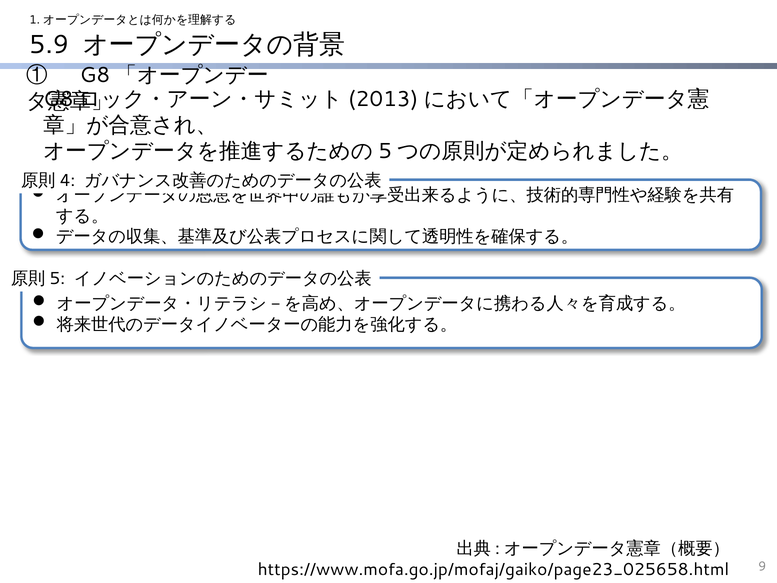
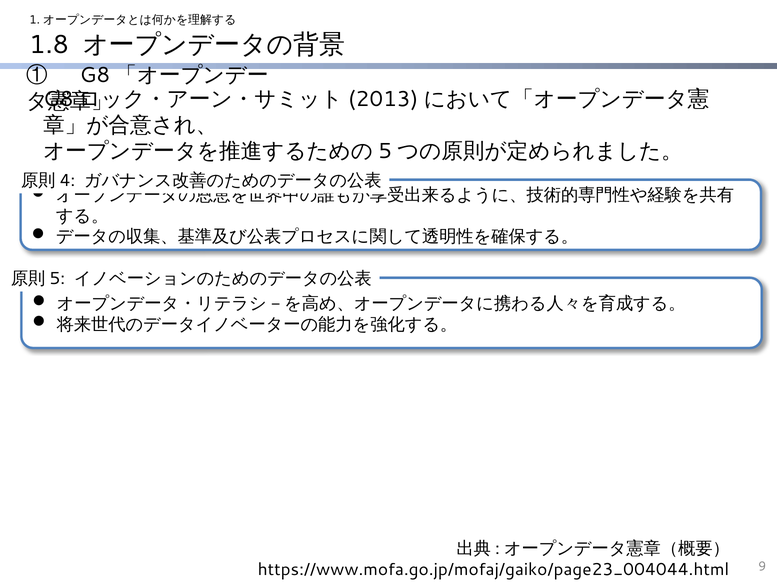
5.9: 5.9 -> 1.8 (49, 45)
https://www.mofa.go.jp/mofaj/gaiko/page23_025658.html: https://www.mofa.go.jp/mofaj/gaiko/page23_025658.html -> https://www.mofa.go.jp/mofaj/gaiko/page23_004044.html (493, 569)
